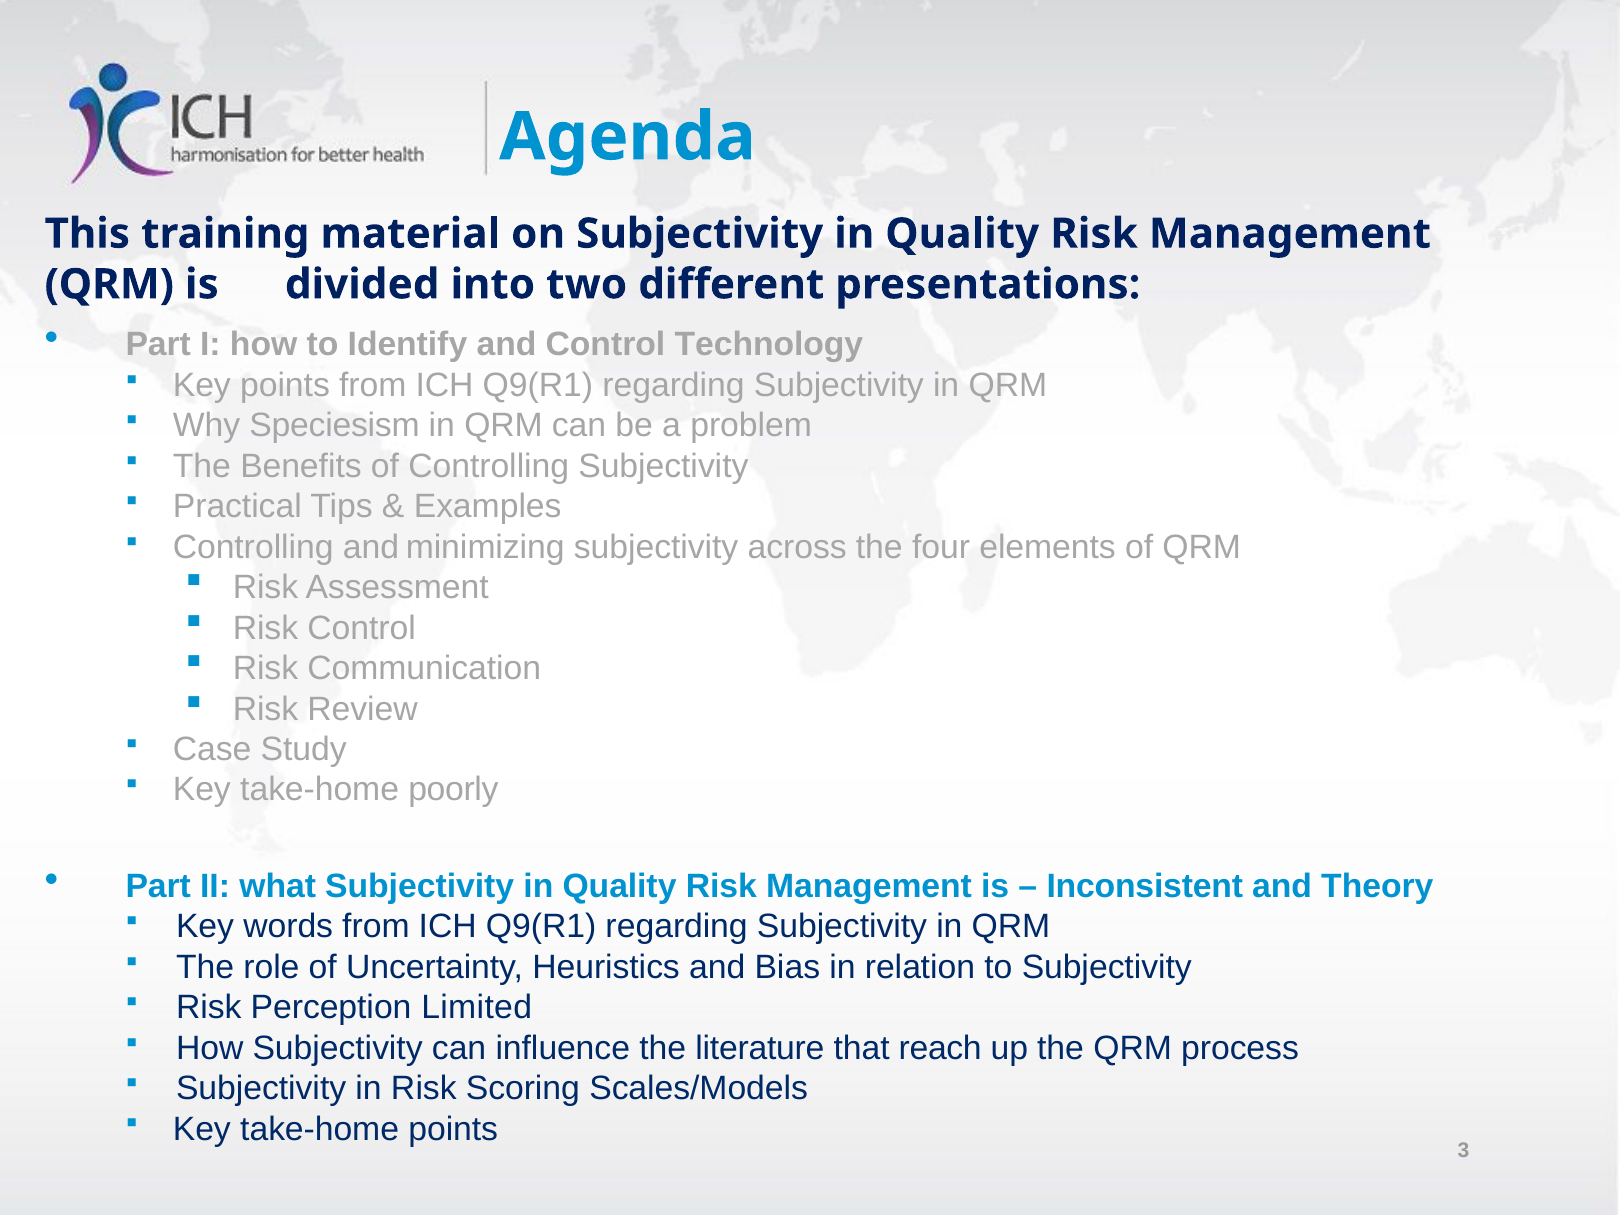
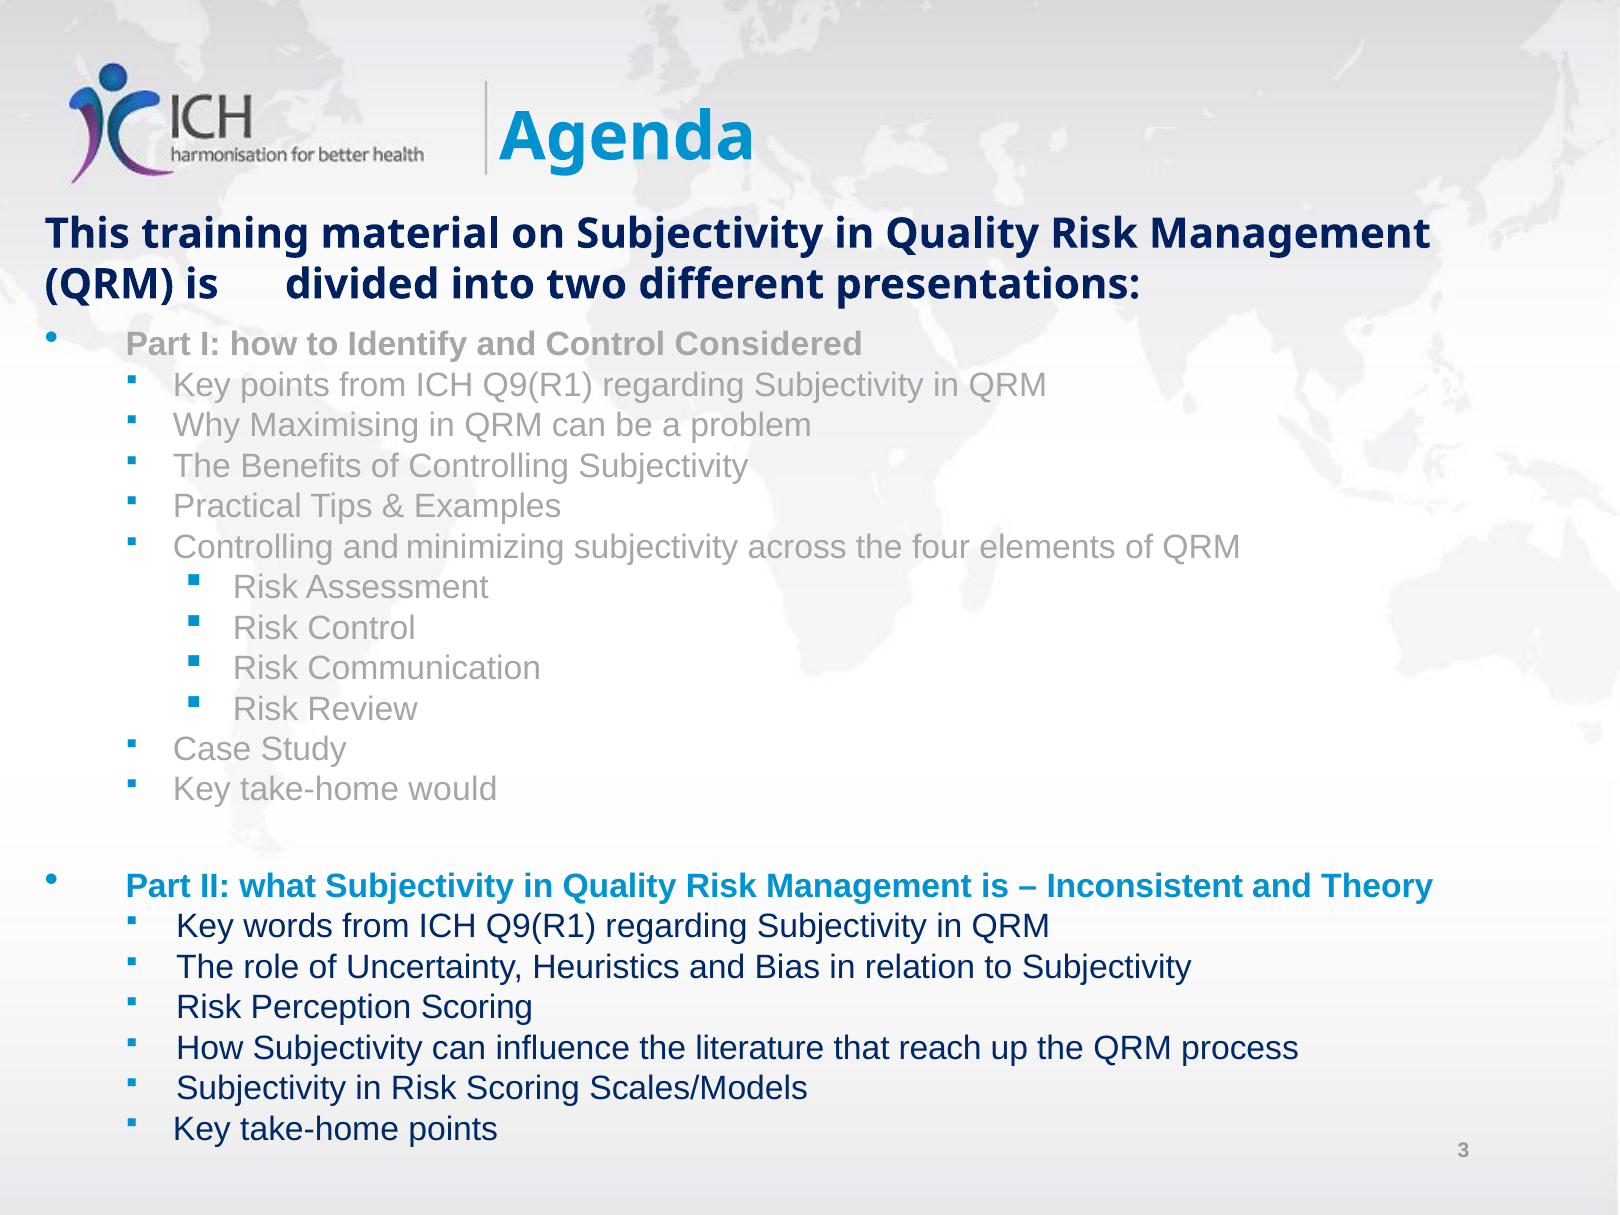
Technology: Technology -> Considered (769, 345)
Speciesism: Speciesism -> Maximising (334, 426)
poorly: poorly -> would (453, 790)
Perception Limited: Limited -> Scoring (477, 1007)
